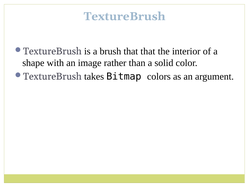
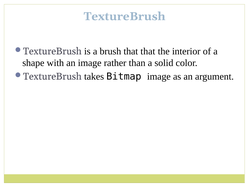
Bitmap colors: colors -> image (159, 76)
